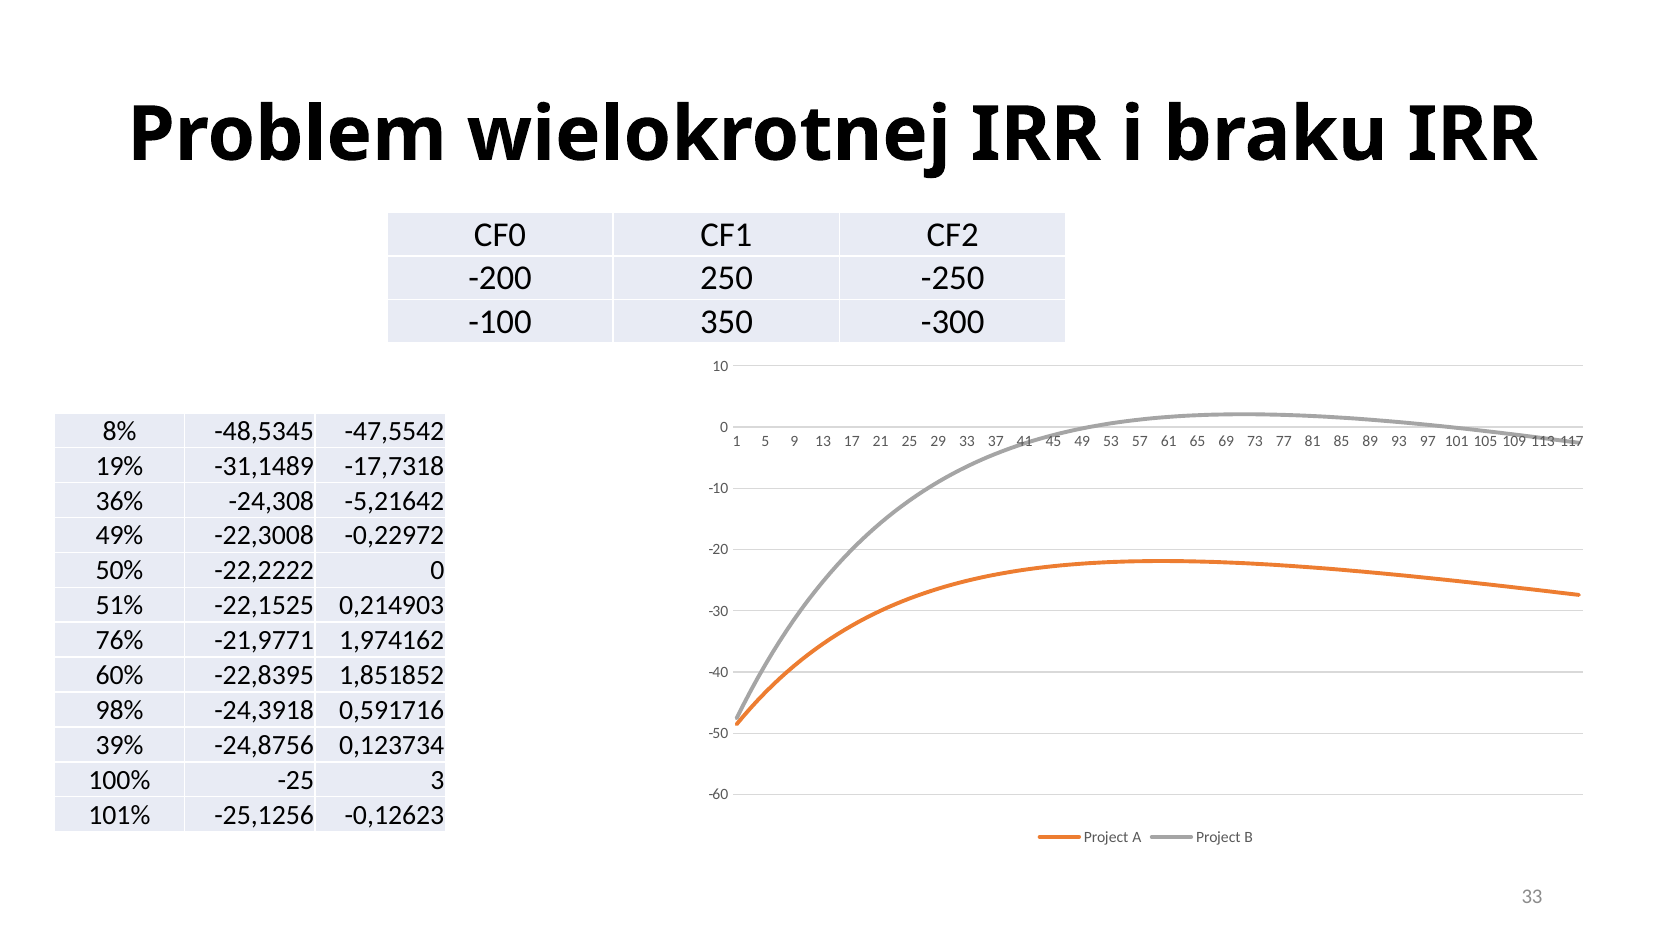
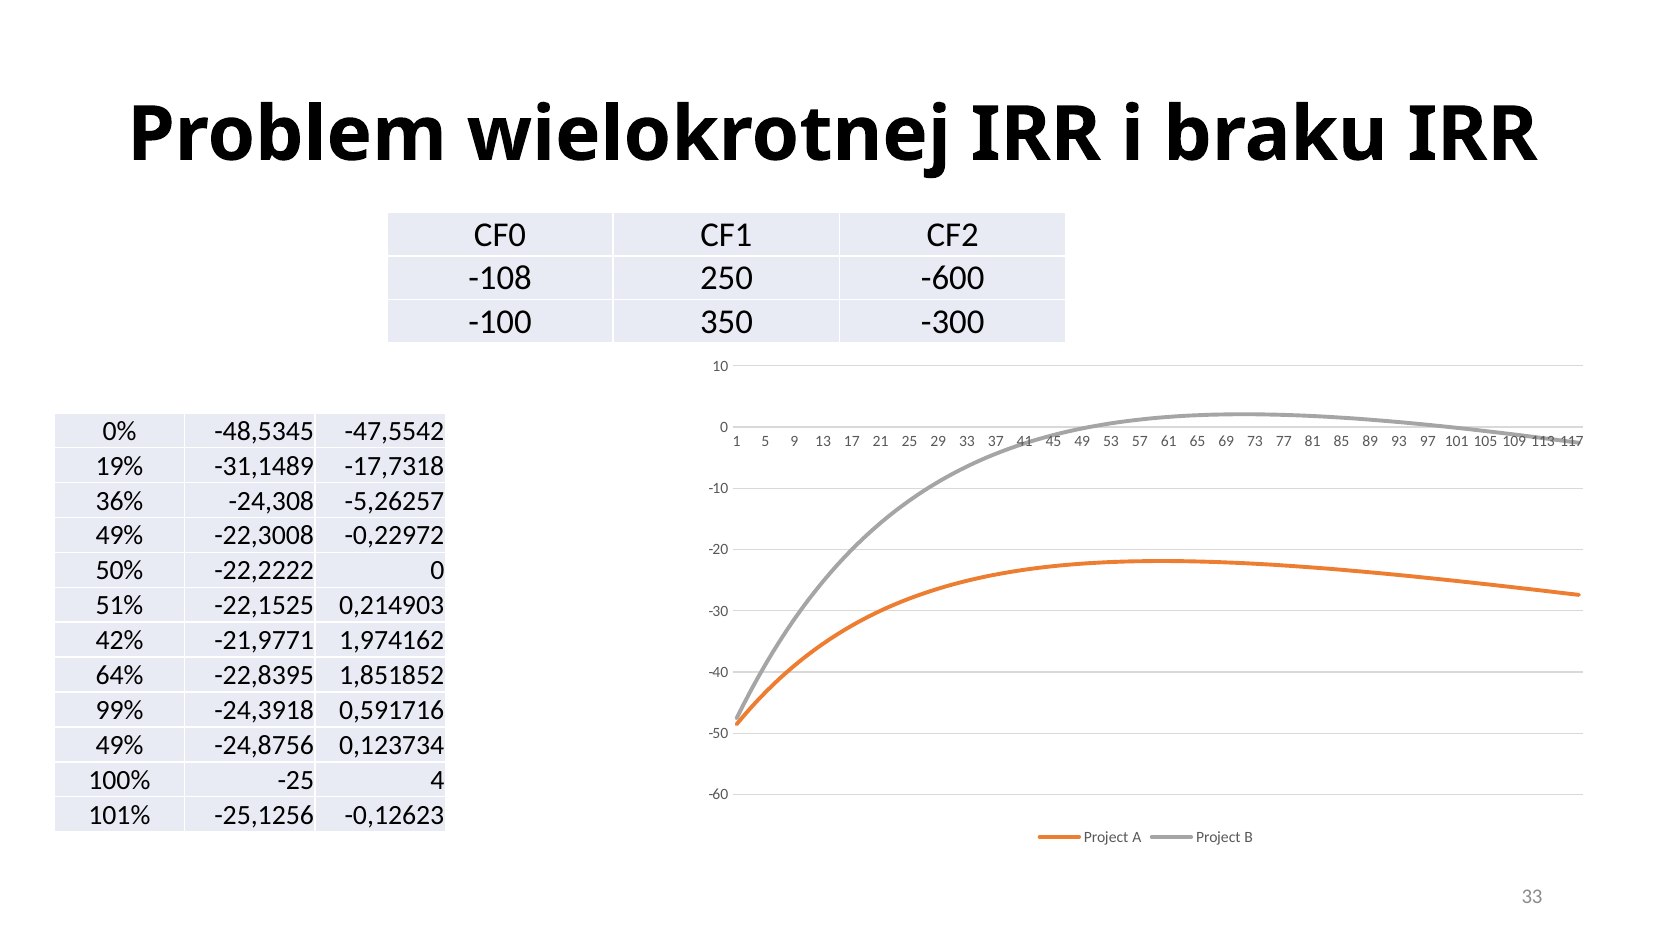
-200: -200 -> -108 (500, 279)
-250: -250 -> -600 (953, 279)
8%: 8% -> 0% (120, 431)
-5,21642: -5,21642 -> -5,26257 (394, 501)
76%: 76% -> 42% (119, 641)
60%: 60% -> 64% (119, 676)
98%: 98% -> 99% (119, 711)
39%: 39% -> 49% (119, 745)
3: 3 -> 4 (438, 780)
